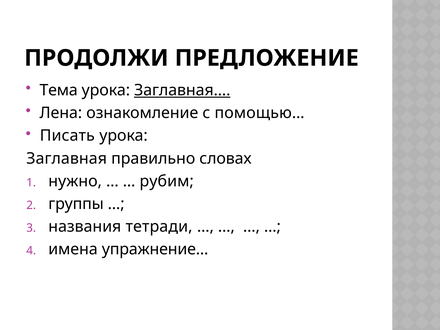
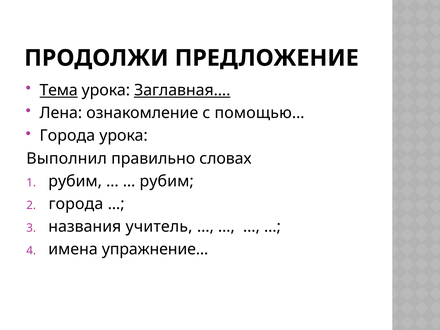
Тема underline: none -> present (59, 90)
Писать: Писать -> Города (67, 136)
Заглавная: Заглавная -> Выполнил (67, 158)
нужно: нужно -> рубим (75, 181)
группы: группы -> города (76, 204)
тетради: тетради -> учитель (159, 227)
